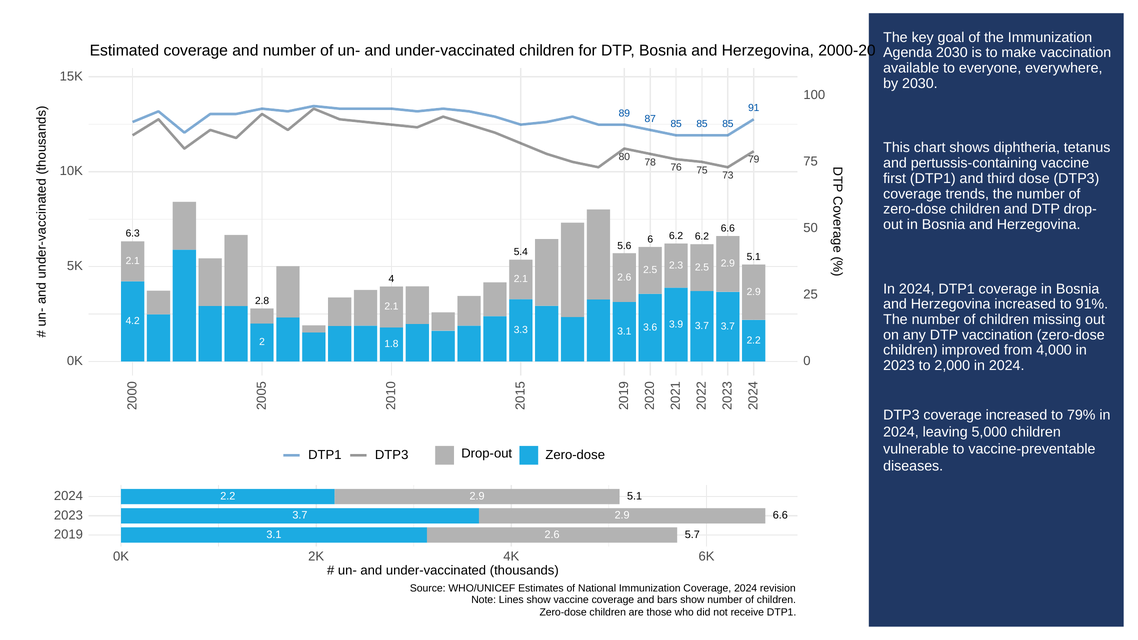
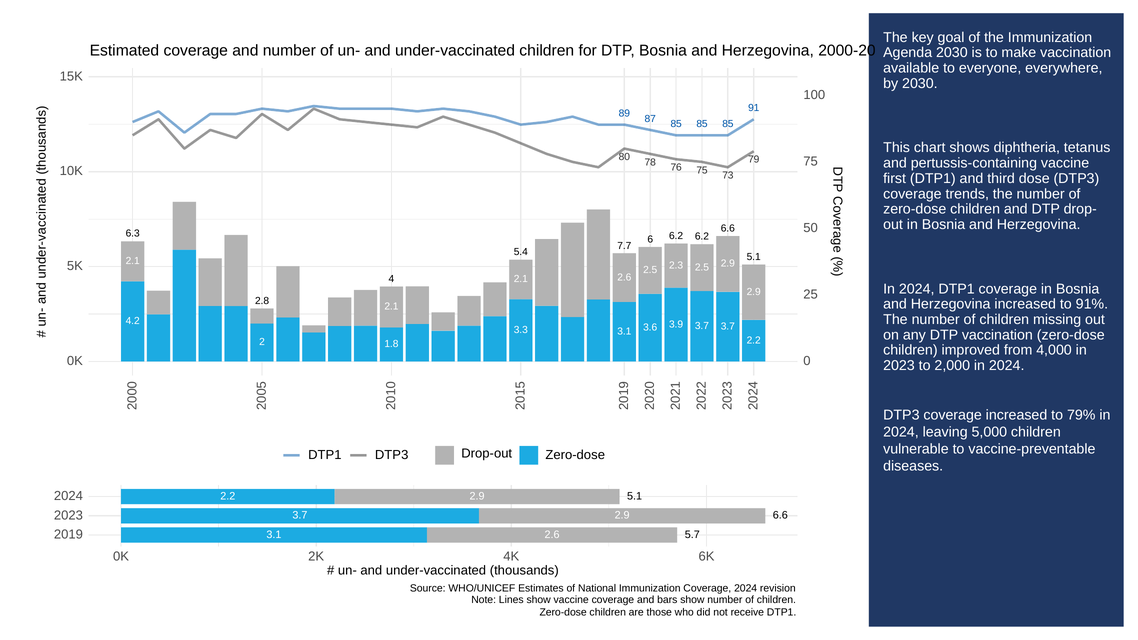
5.6: 5.6 -> 7.7 (624, 246)
